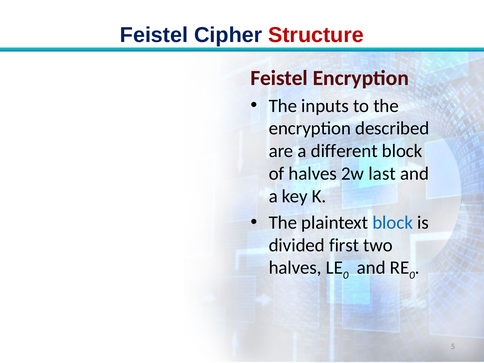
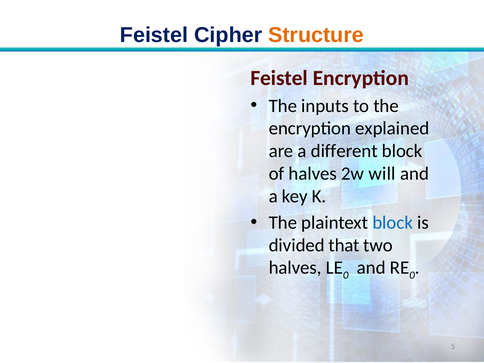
Structure colour: red -> orange (316, 35)
described: described -> explained (392, 128)
last: last -> will (382, 174)
first: first -> that (344, 245)
